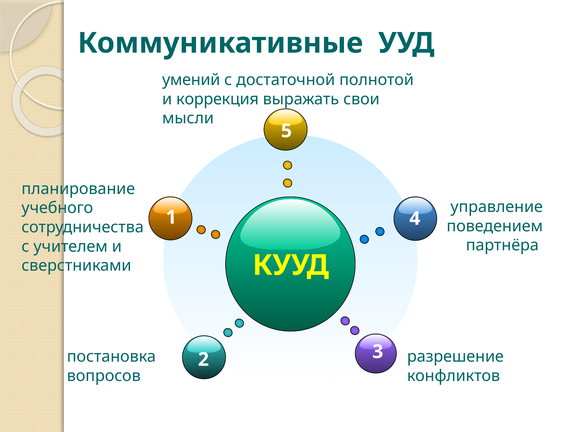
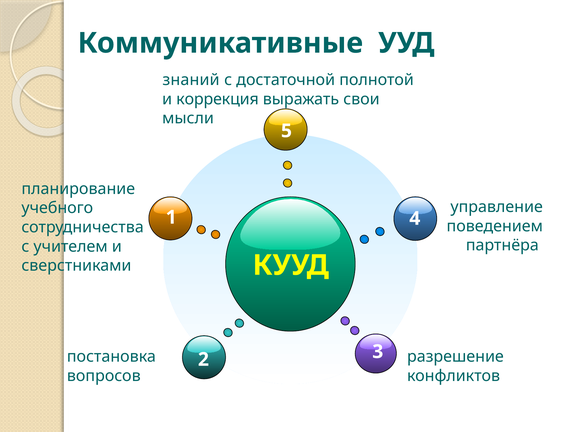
умений: умений -> знаний (191, 80)
